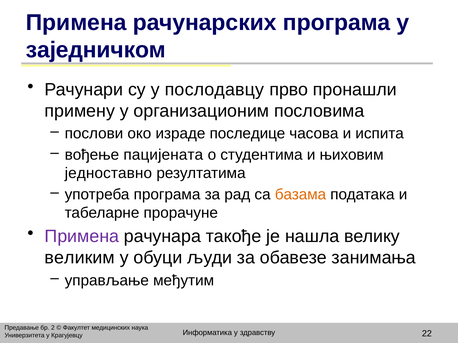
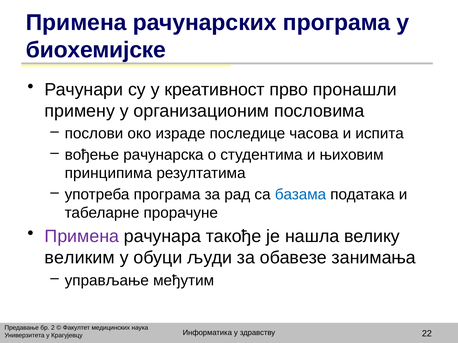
заједничком: заједничком -> биохемијске (96, 50)
послодавцу: послодавцу -> креативност (215, 90)
пацијената: пацијената -> рачунарска (163, 155)
једноставно: једноставно -> принципима (108, 173)
базама colour: orange -> blue (300, 195)
